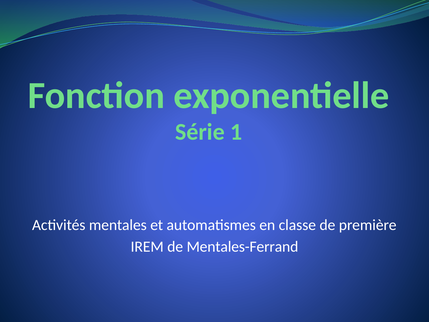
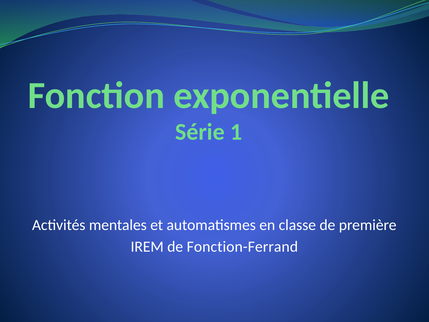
Mentales-Ferrand: Mentales-Ferrand -> Fonction-Ferrand (242, 247)
